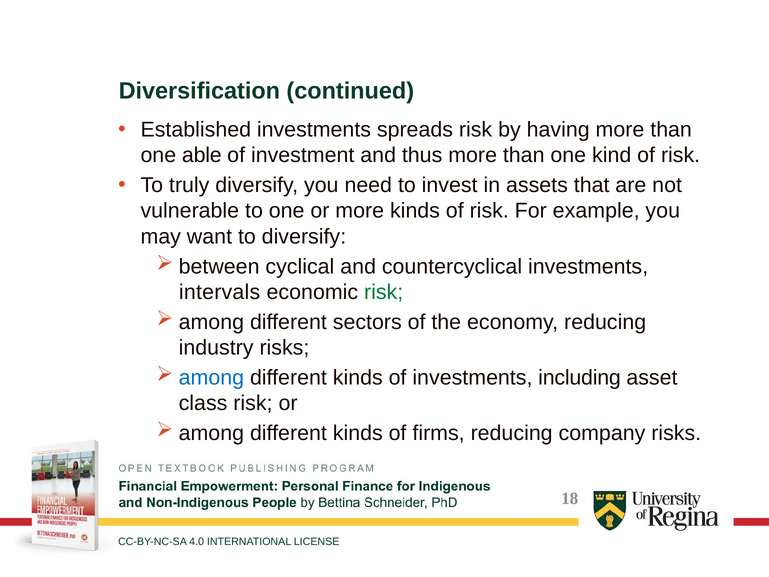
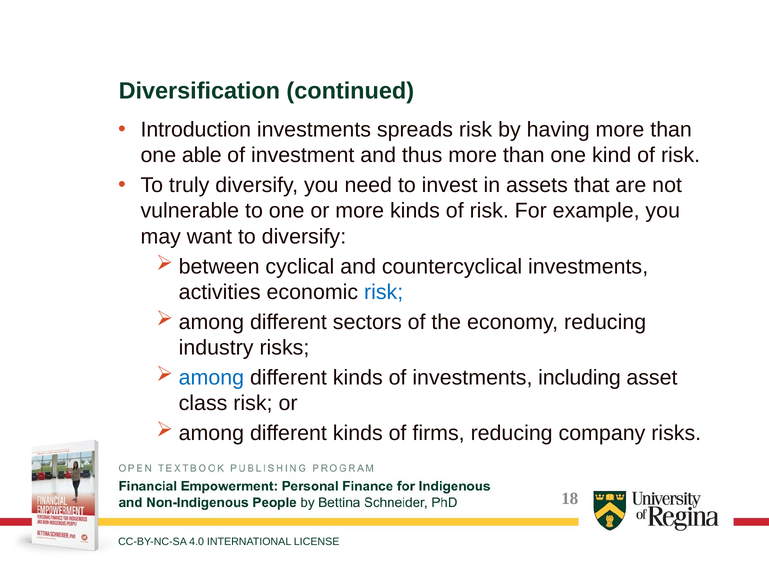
Established: Established -> Introduction (196, 130)
intervals: intervals -> activities (220, 292)
risk colour: green -> blue (384, 292)
